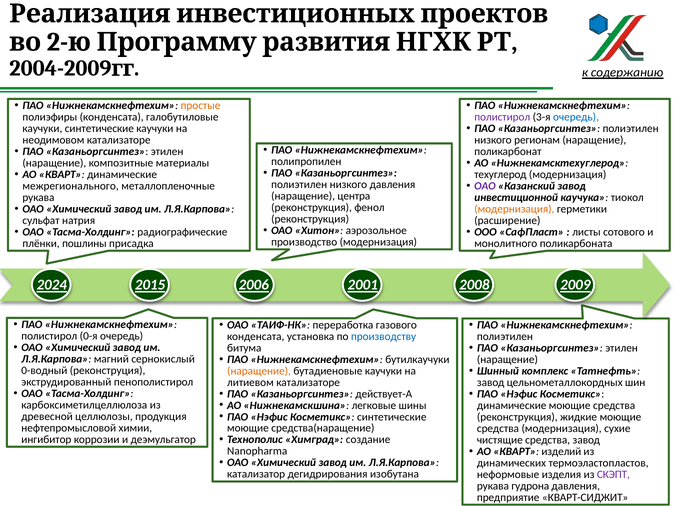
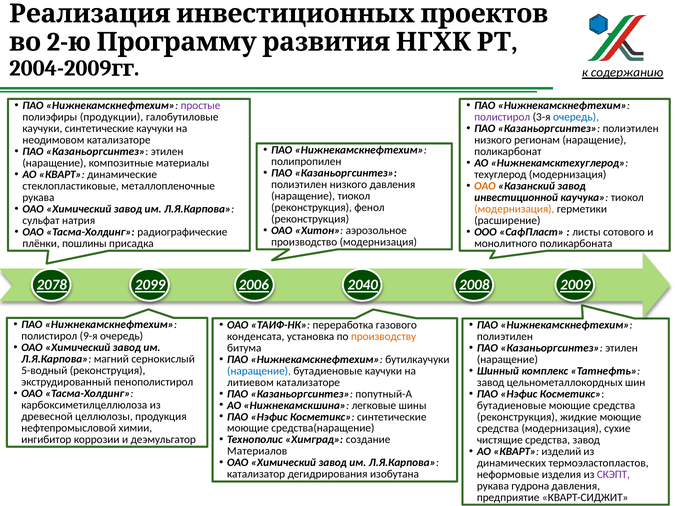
простые colour: orange -> purple (201, 106)
полиэфиры конденсата: конденсата -> продукции (112, 117)
ОАО colour: purple -> orange (485, 186)
межрегионального: межрегионального -> стеклопластиковые (71, 186)
наращение центра: центра -> тиокол (354, 196)
2024: 2024 -> 2078 (52, 285)
2015: 2015 -> 2099 (150, 285)
2001: 2001 -> 2040 (363, 285)
0-я: 0-я -> 9-я (89, 336)
производству colour: blue -> orange (384, 337)
0-водный: 0-водный -> 5-водный (44, 371)
наращение colour: orange -> blue (259, 371)
действует-А: действует-А -> попутный-А (384, 394)
динамические: динамические -> бутадиеновые (512, 406)
Nanopharma: Nanopharma -> Материалов (257, 451)
